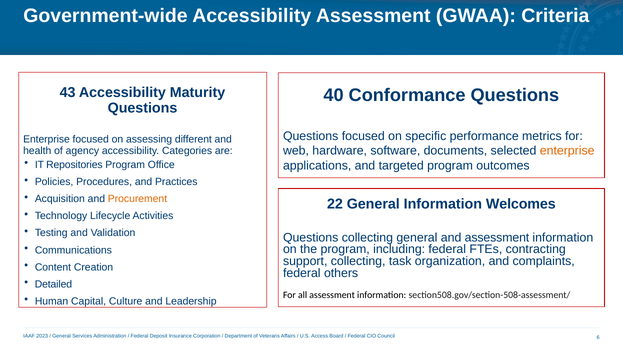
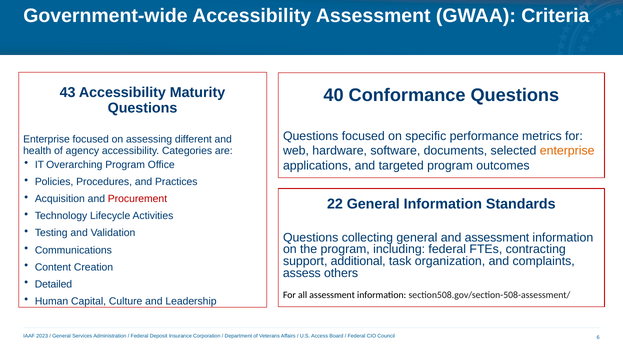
Repositories: Repositories -> Overarching (74, 165)
Procurement colour: orange -> red (137, 199)
Welcomes: Welcomes -> Standards (521, 204)
support collecting: collecting -> additional (358, 261)
federal: federal -> assess (302, 273)
